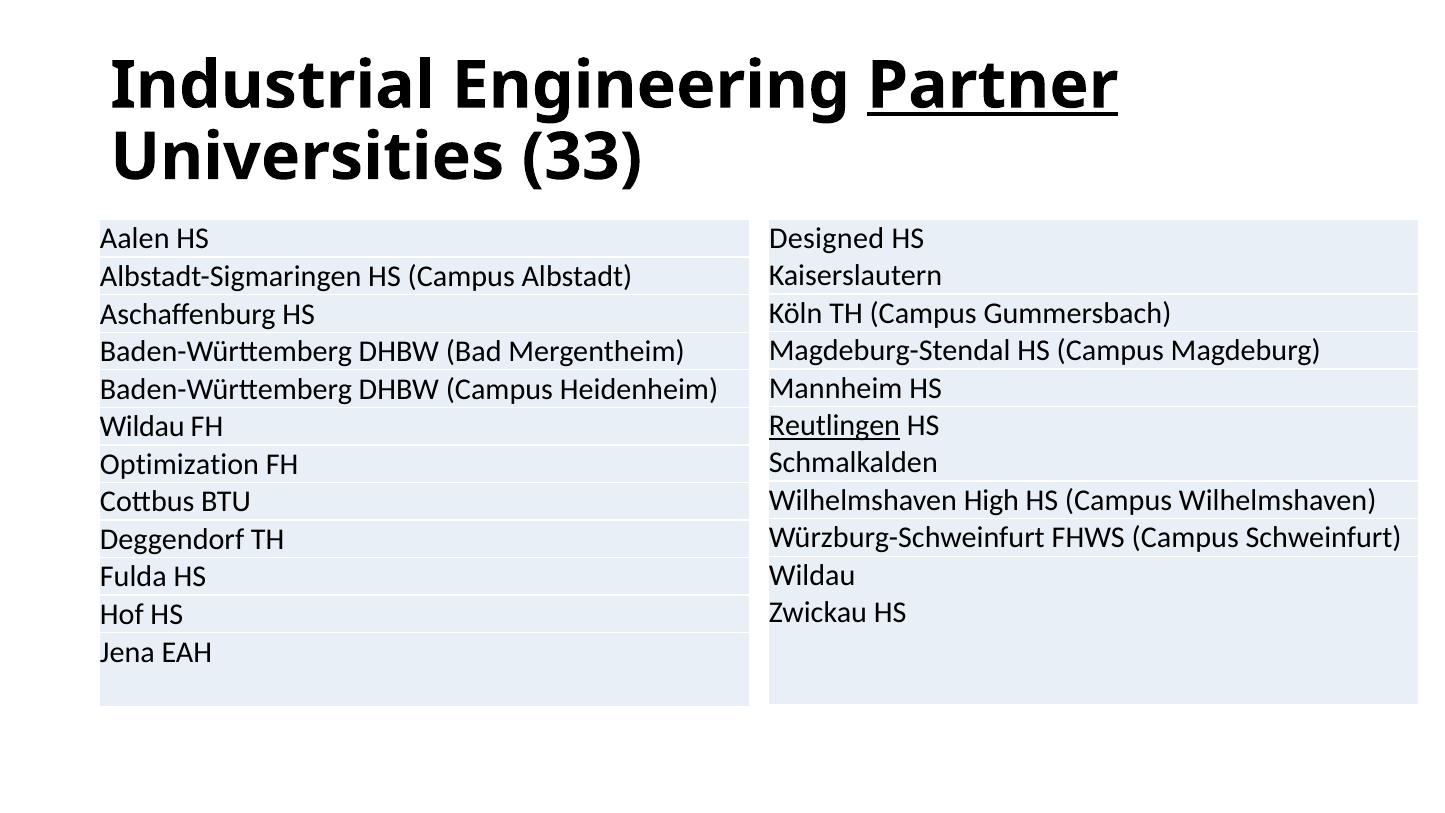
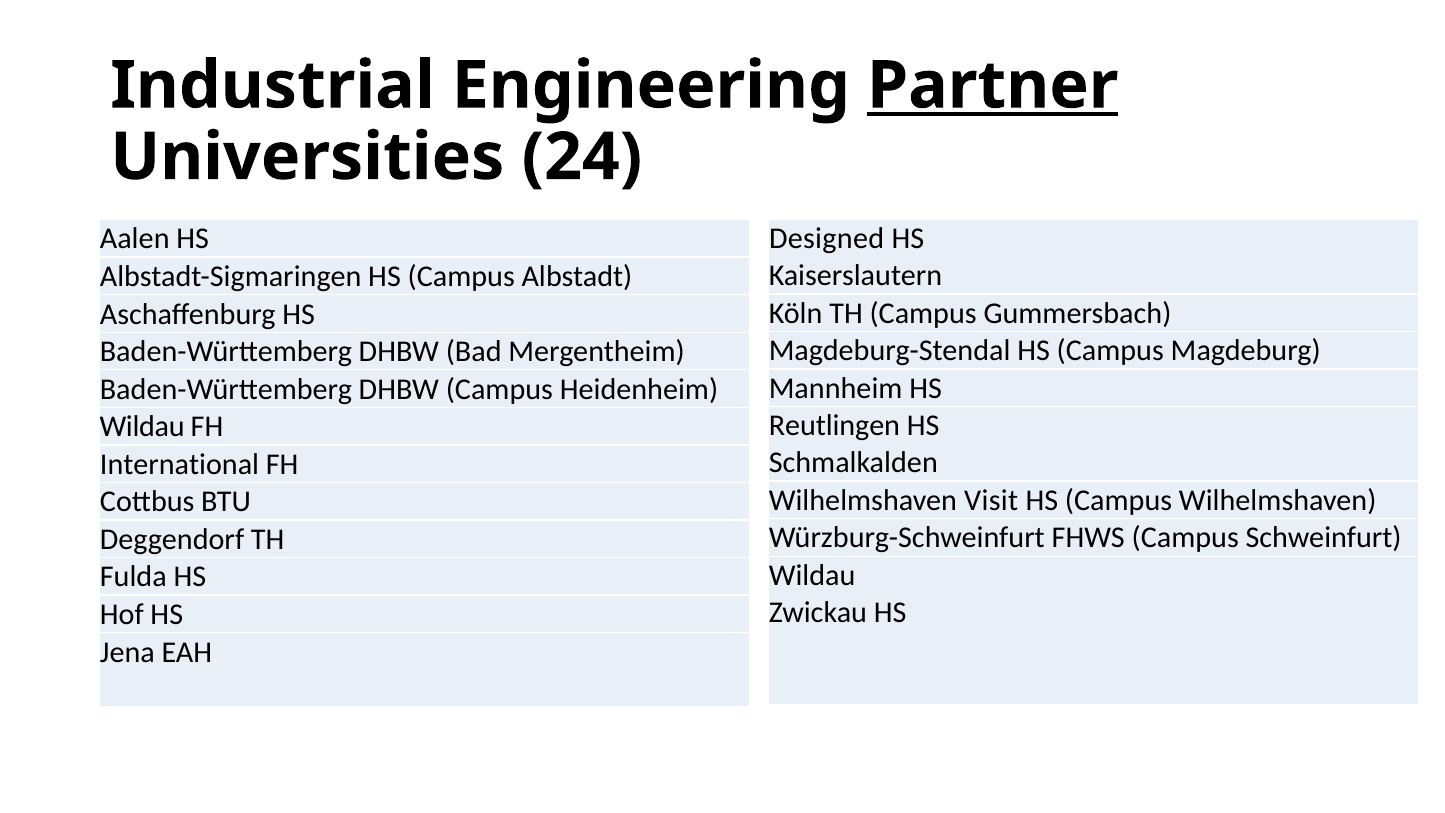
33: 33 -> 24 (582, 157)
Reutlingen underline: present -> none (834, 426)
Optimization: Optimization -> International (180, 464)
High: High -> Visit (991, 500)
